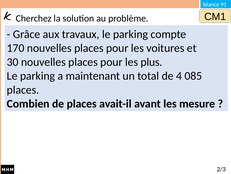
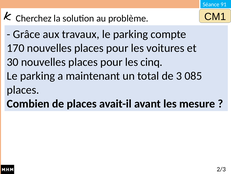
plus: plus -> cinq (151, 62)
4: 4 -> 3 (179, 76)
